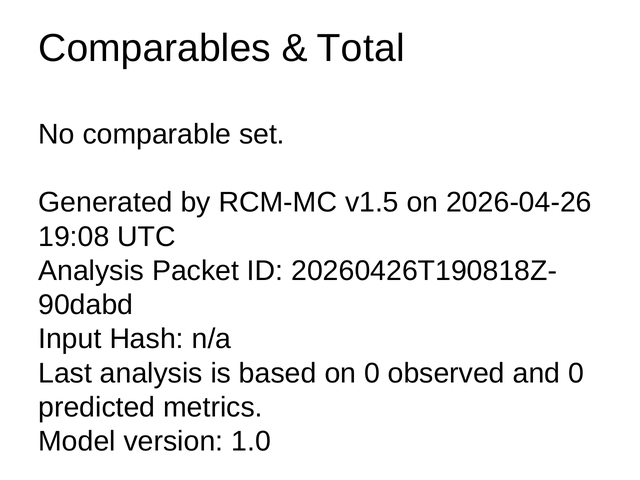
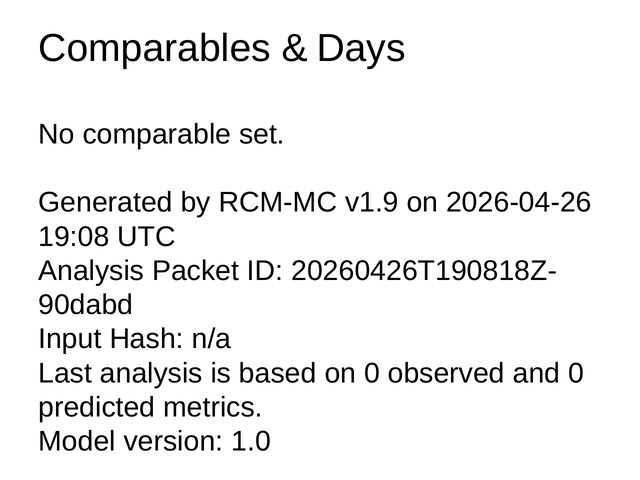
Total: Total -> Days (361, 49)
v1.5: v1.5 -> v1.9 (372, 202)
